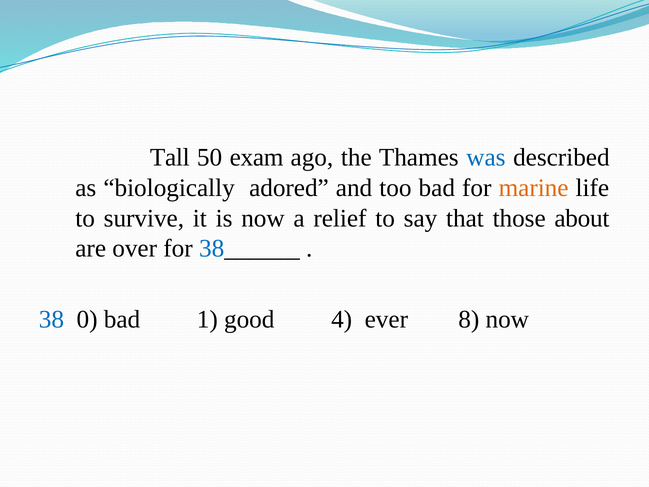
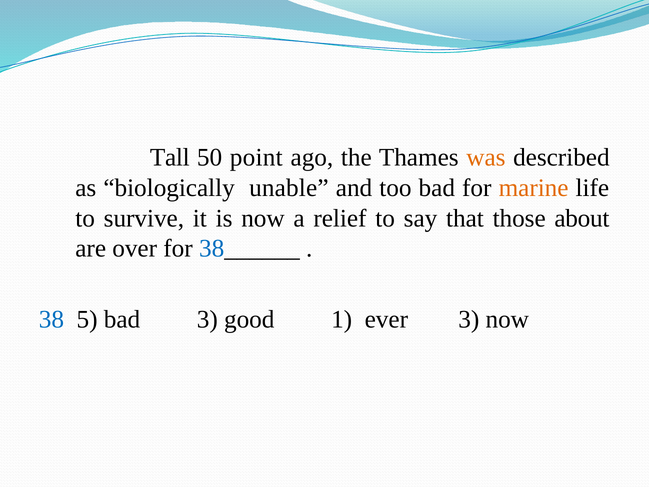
exam: exam -> point (256, 157)
was colour: blue -> orange (486, 157)
adored: adored -> unable (289, 188)
0: 0 -> 5 (87, 319)
bad 1: 1 -> 3 (207, 319)
4: 4 -> 1 (342, 319)
ever 8: 8 -> 3 (469, 319)
